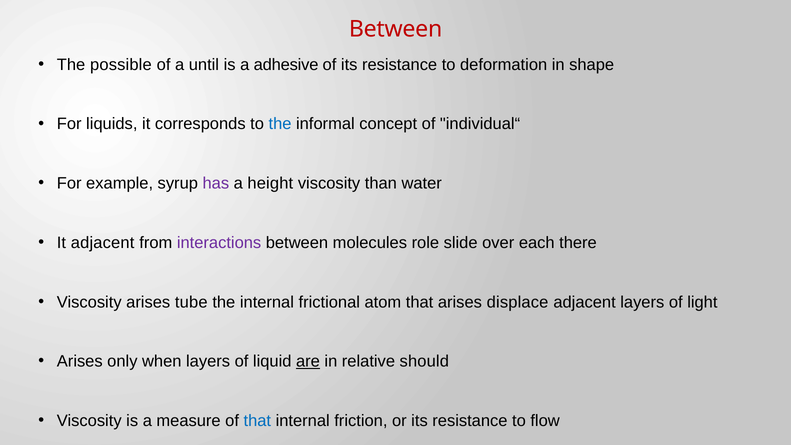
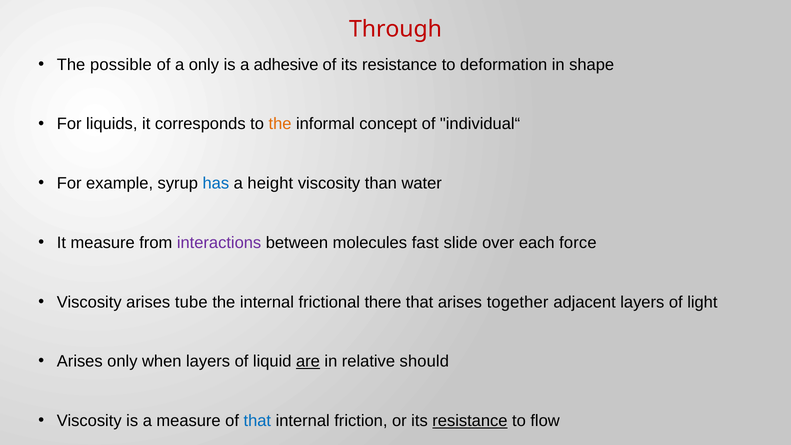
Between: Between -> Through (396, 29)
a until: until -> only (204, 65)
the colour: blue -> orange (280, 124)
has colour: purple -> blue (216, 183)
It adjacent: adjacent -> measure (103, 243)
role: role -> fast (425, 243)
there: there -> force (578, 243)
atom: atom -> there (383, 302)
displace: displace -> together (518, 302)
resistance underline: none -> present (470, 421)
